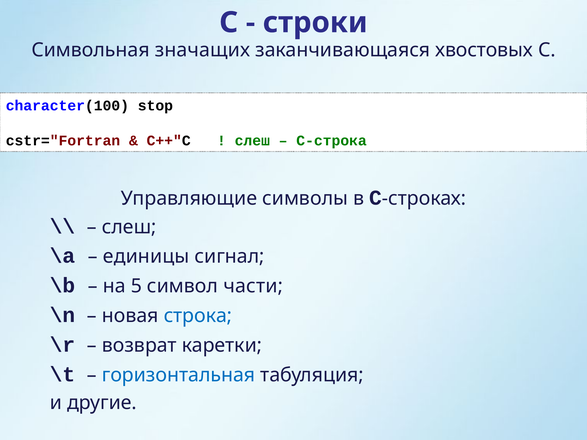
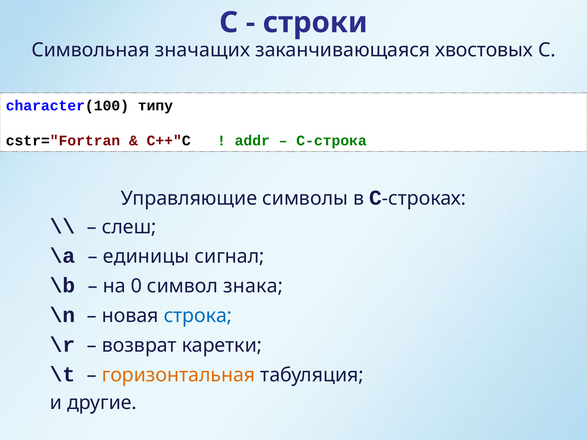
stop: stop -> типу (155, 106)
слеш: слеш -> addr (252, 141)
5: 5 -> 0 (136, 286)
части: части -> знака (253, 286)
горизонтальная colour: blue -> orange (179, 375)
